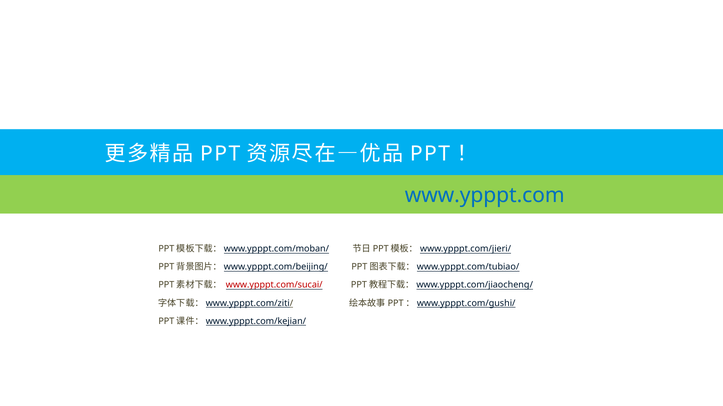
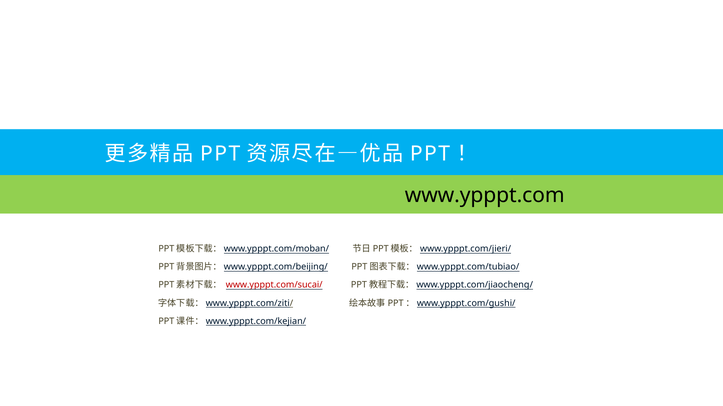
www.ypppt.com colour: blue -> black (485, 196)
